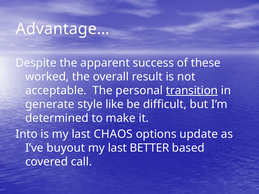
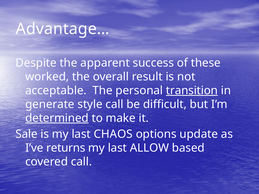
style like: like -> call (114, 104)
determined underline: none -> present (57, 118)
Into: Into -> Sale (27, 134)
buyout: buyout -> returns (66, 148)
BETTER: BETTER -> ALLOW (149, 148)
